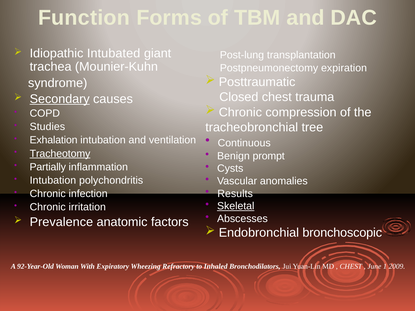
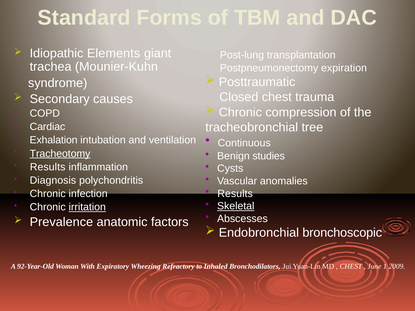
Function: Function -> Standard (84, 18)
Intubated: Intubated -> Elements (114, 53)
Secondary underline: present -> none (60, 99)
Studies: Studies -> Cardiac (47, 127)
prompt: prompt -> studies (269, 156)
Partially: Partially -> Results (48, 167)
Intubation: Intubation -> Diagnosis (53, 180)
irritation underline: none -> present (87, 207)
